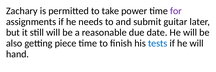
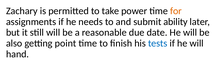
for colour: purple -> orange (176, 11)
guitar: guitar -> ability (176, 22)
piece: piece -> point (66, 43)
